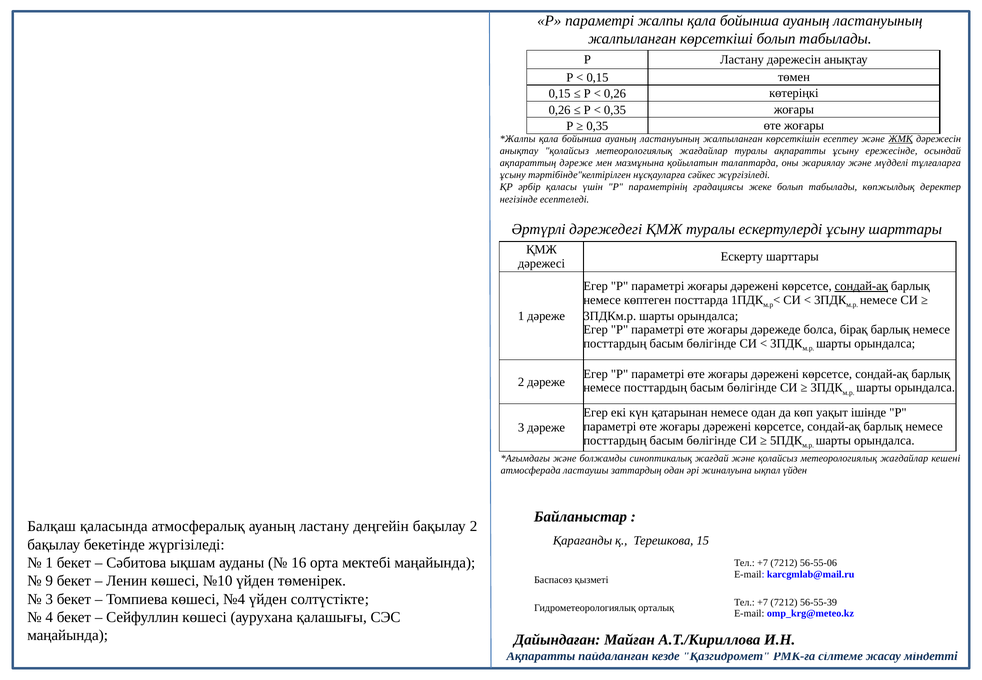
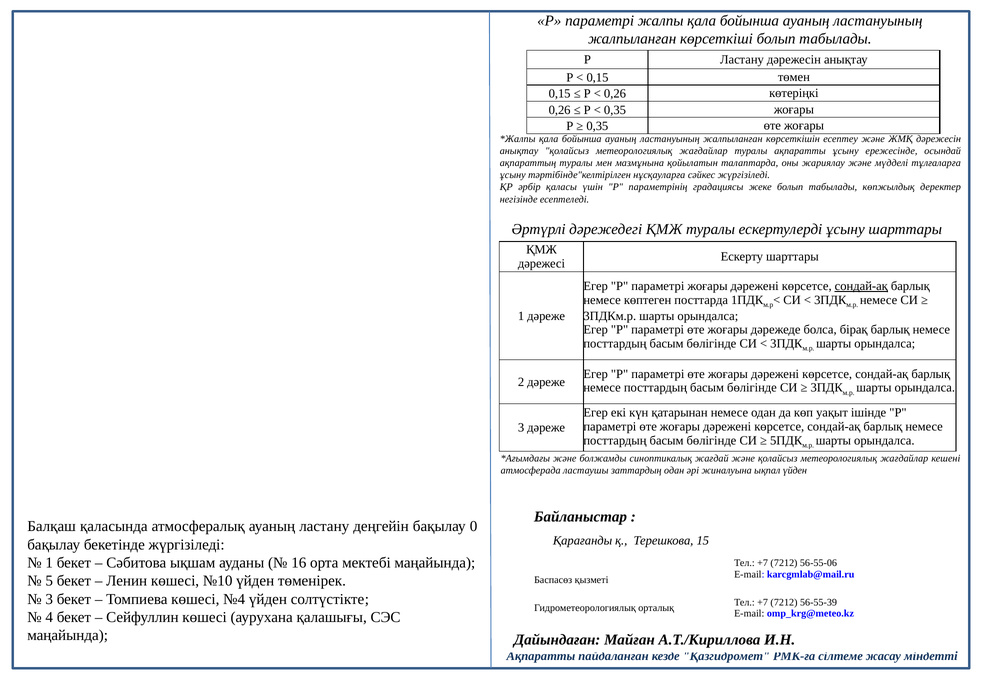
ЖМҚ underline: present -> none (900, 139)
ақпараттың дәреже: дәреже -> туралы (576, 163)
бақылау 2: 2 -> 0 (474, 526)
9: 9 -> 5 (49, 581)
